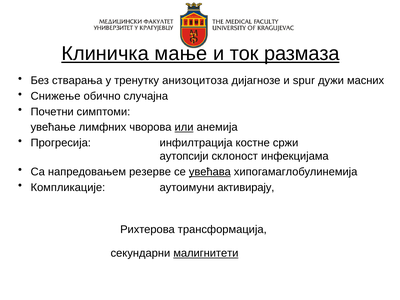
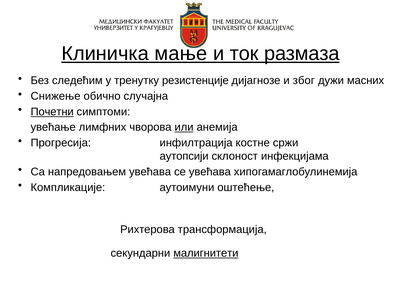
стварања: стварања -> следећим (77, 81)
анизоцитоза: анизоцитоза -> резистенције (195, 81)
spur: spur -> због (304, 81)
Почетни underline: none -> present (52, 112)
напредовањем рeзeрвe: рeзeрвe -> увећава (150, 172)
увећава underline: present -> none (210, 172)
активирају: активирају -> оштећење (246, 187)
